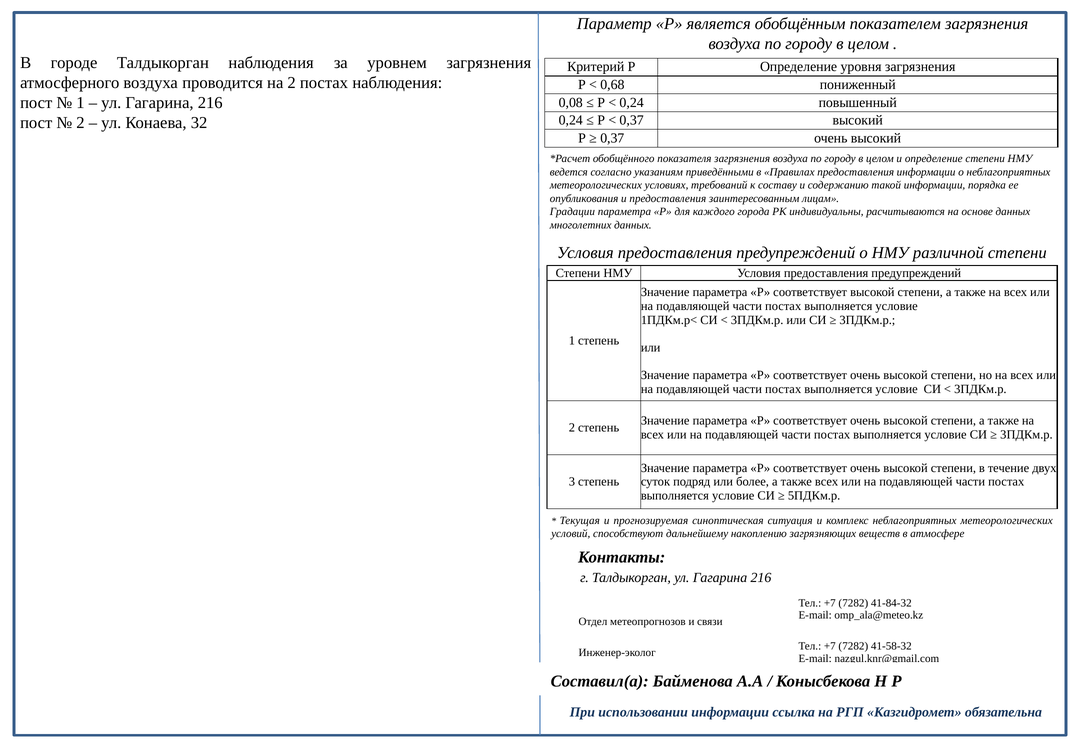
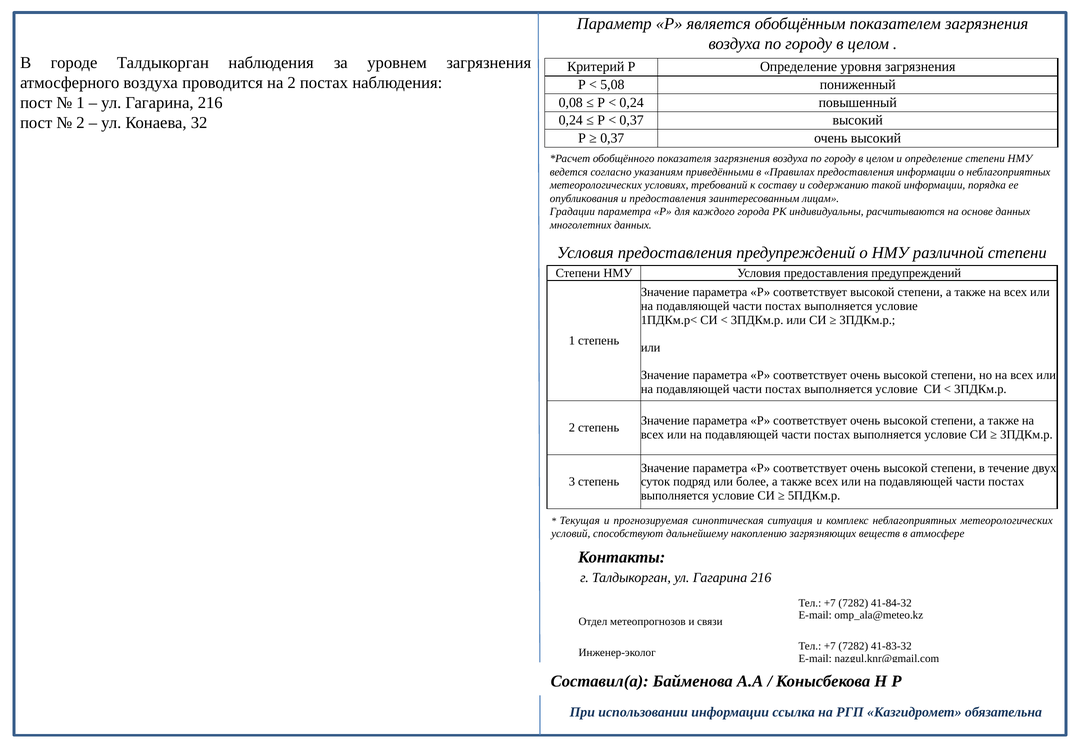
0,68: 0,68 -> 5,08 (612, 85)
41-58-32: 41-58-32 -> 41-83-32 (891, 646)
